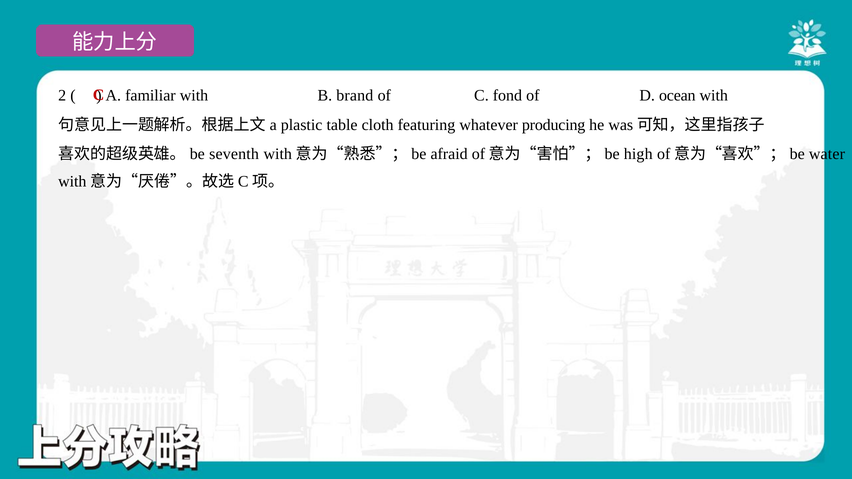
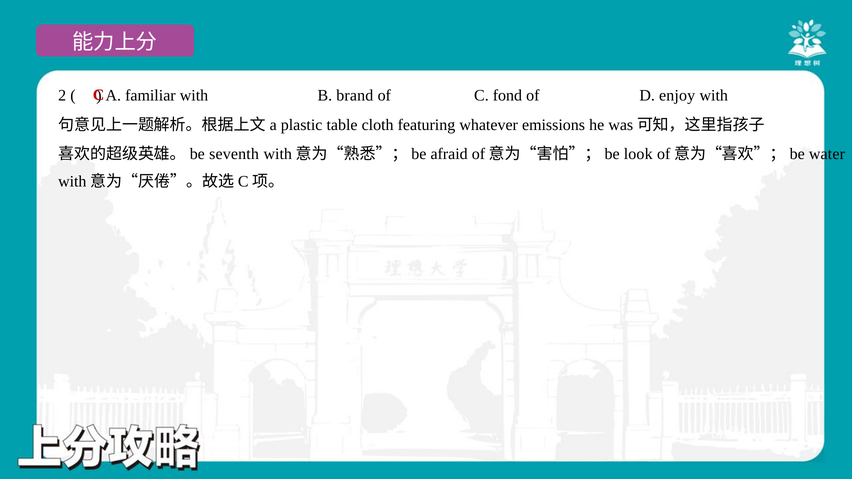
ocean: ocean -> enjoy (677, 95)
producing: producing -> emissions (554, 125)
high: high -> look (638, 154)
